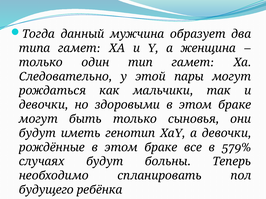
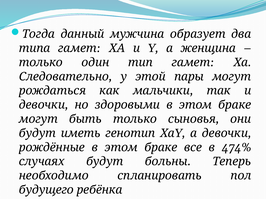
579%: 579% -> 474% (237, 148)
